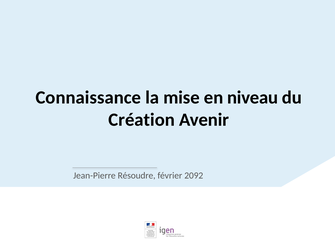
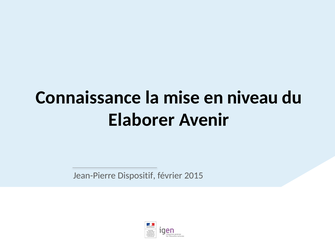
Création: Création -> Elaborer (142, 120)
Résoudre: Résoudre -> Dispositif (137, 176)
2092: 2092 -> 2015 (194, 176)
